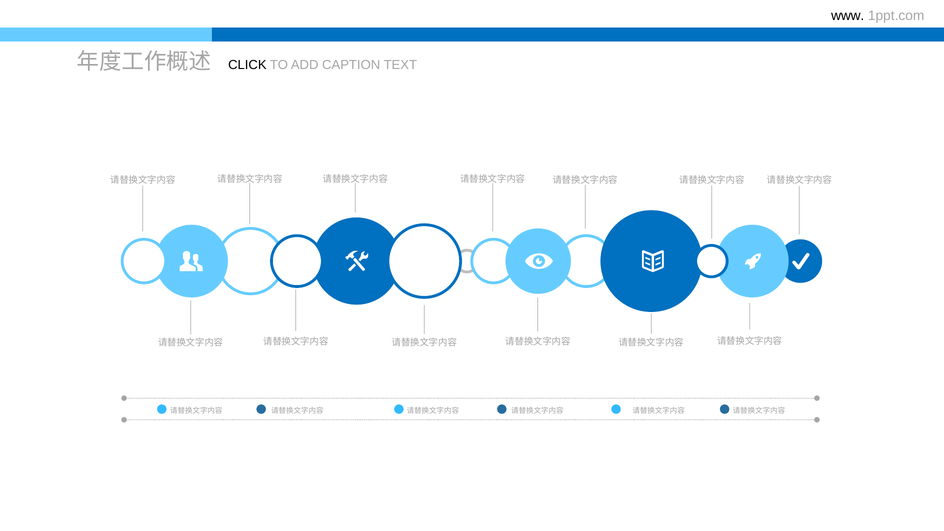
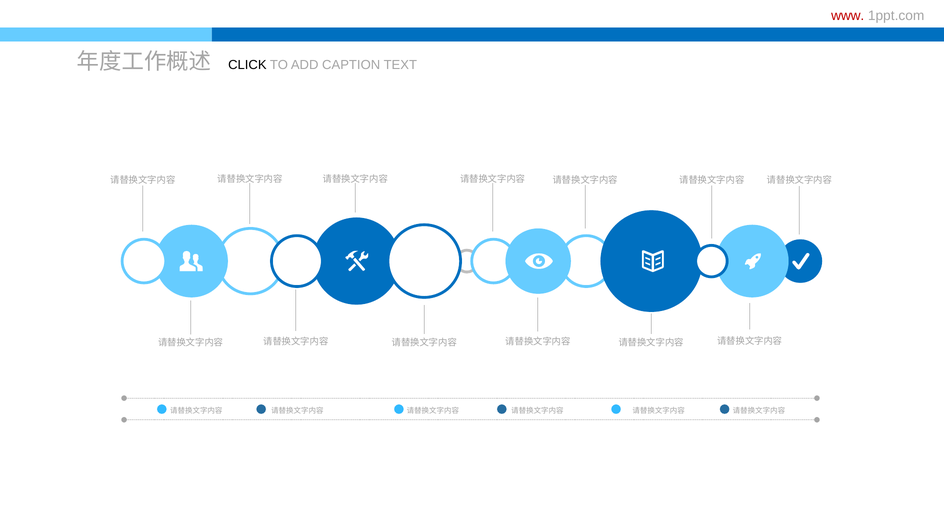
www colour: black -> red (848, 16)
